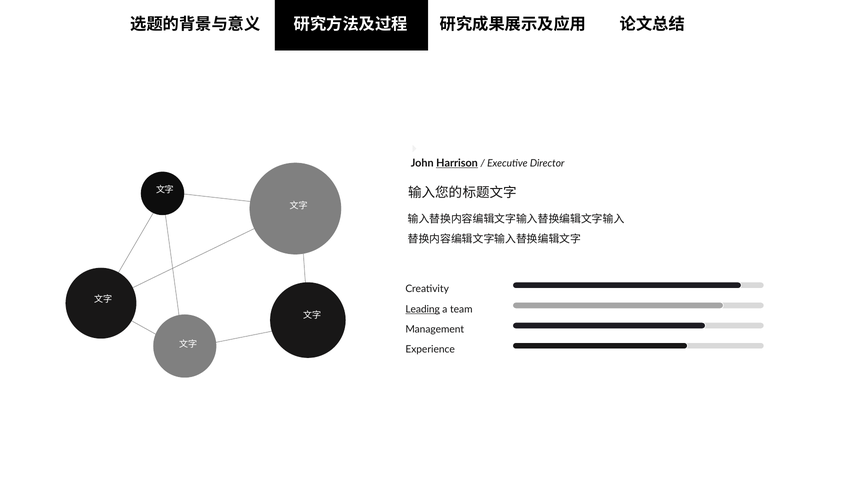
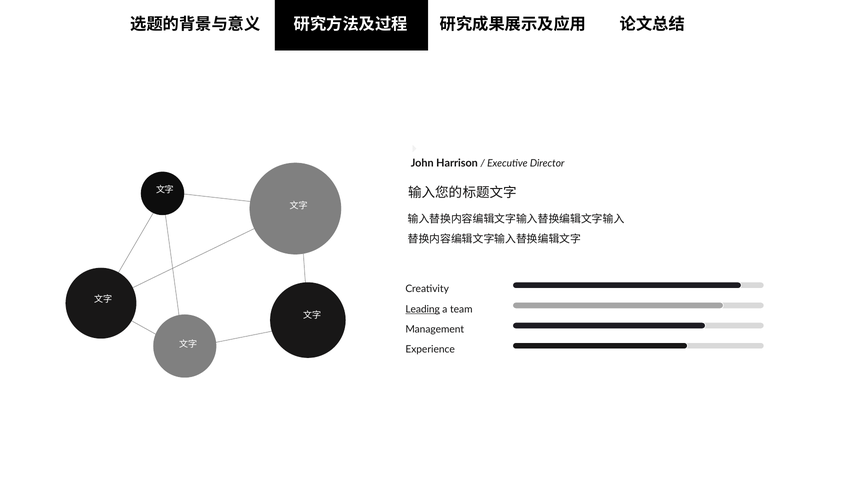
Harrison underline: present -> none (457, 163)
